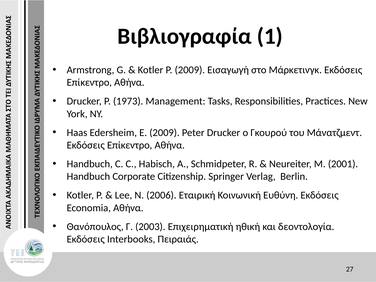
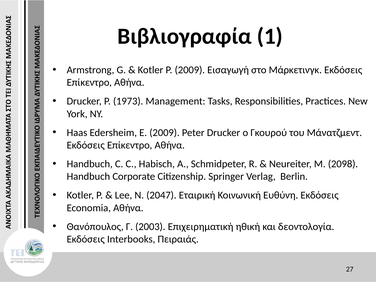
2001: 2001 -> 2098 (343, 164)
2006: 2006 -> 2047 (161, 195)
